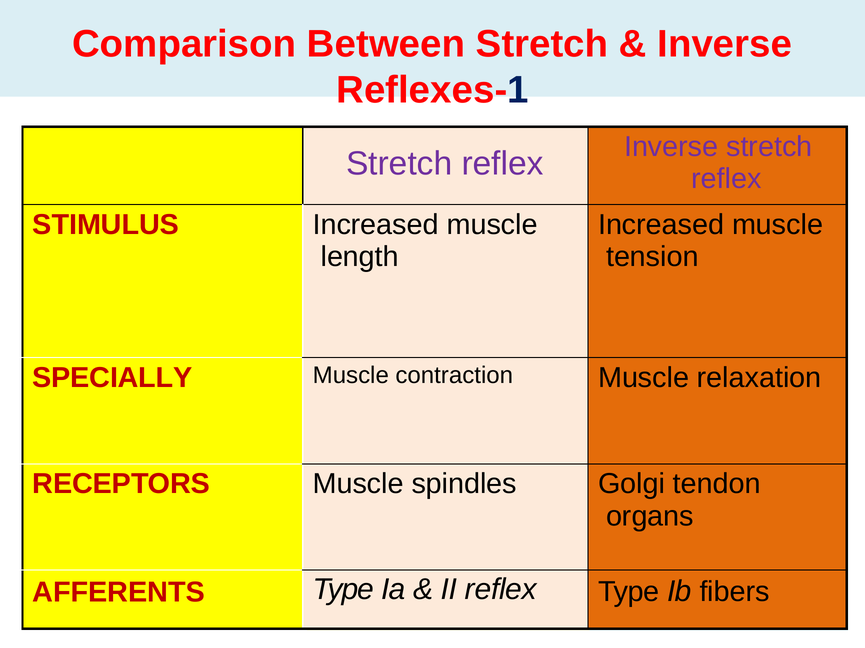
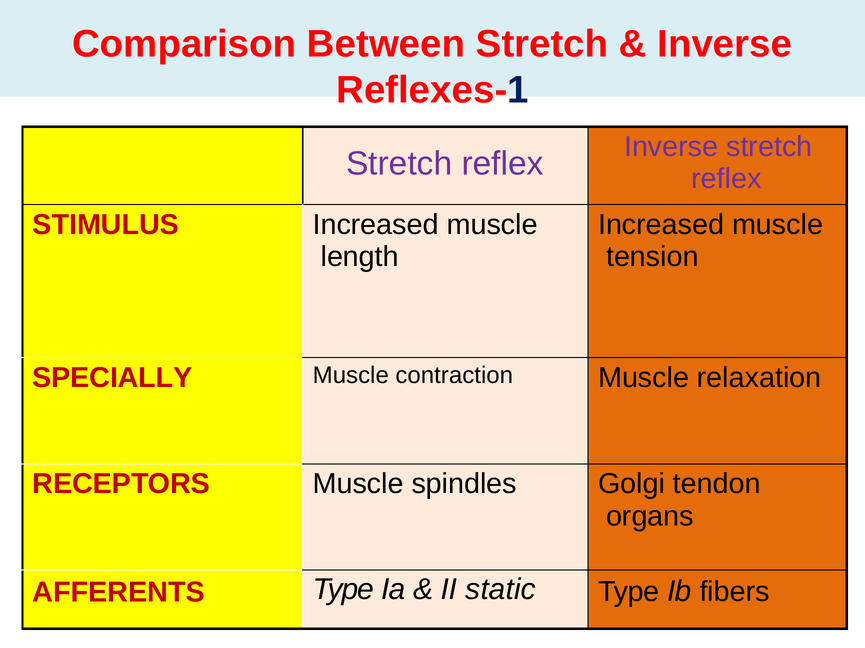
II reflex: reflex -> static (501, 590)
